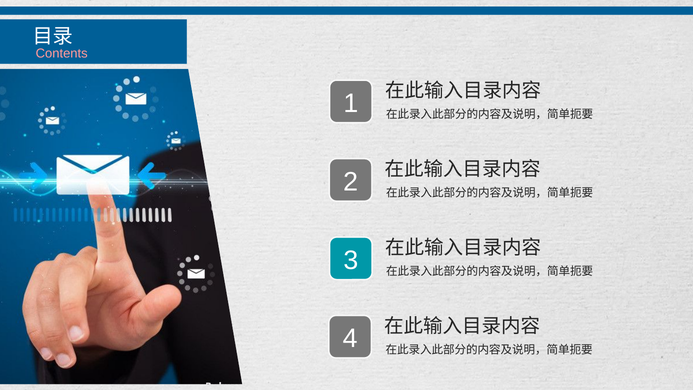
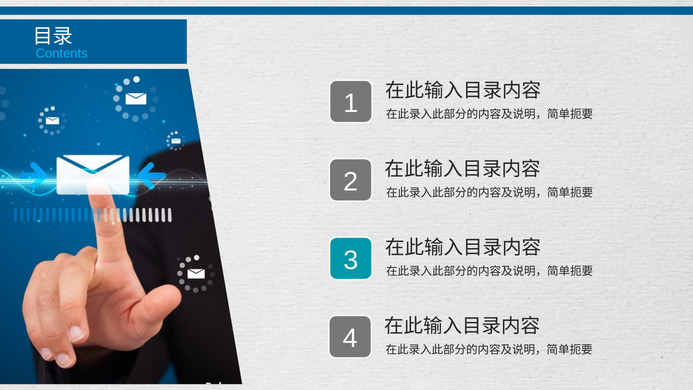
Contents colour: pink -> light blue (62, 54)
